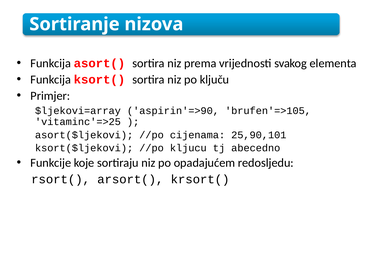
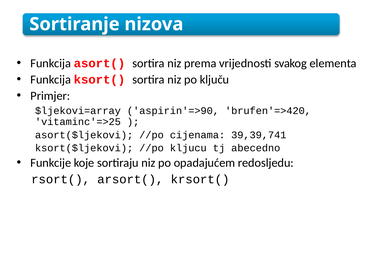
brufen'=>105: brufen'=>105 -> brufen'=>420 (268, 111)
25,90,101: 25,90,101 -> 39,39,741 (259, 135)
